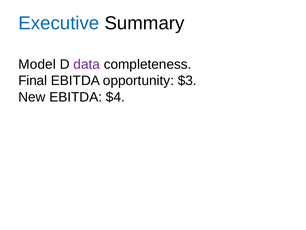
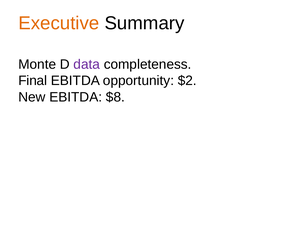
Executive colour: blue -> orange (59, 23)
Model: Model -> Monte (37, 64)
$3: $3 -> $2 (187, 80)
$4: $4 -> $8 (115, 97)
